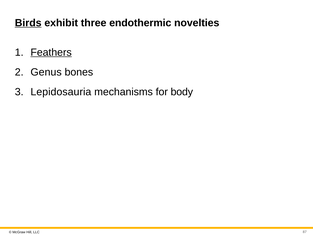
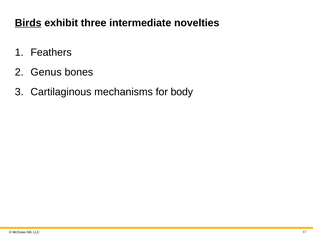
endothermic: endothermic -> intermediate (140, 23)
Feathers underline: present -> none (51, 52)
Lepidosauria: Lepidosauria -> Cartilaginous (61, 92)
